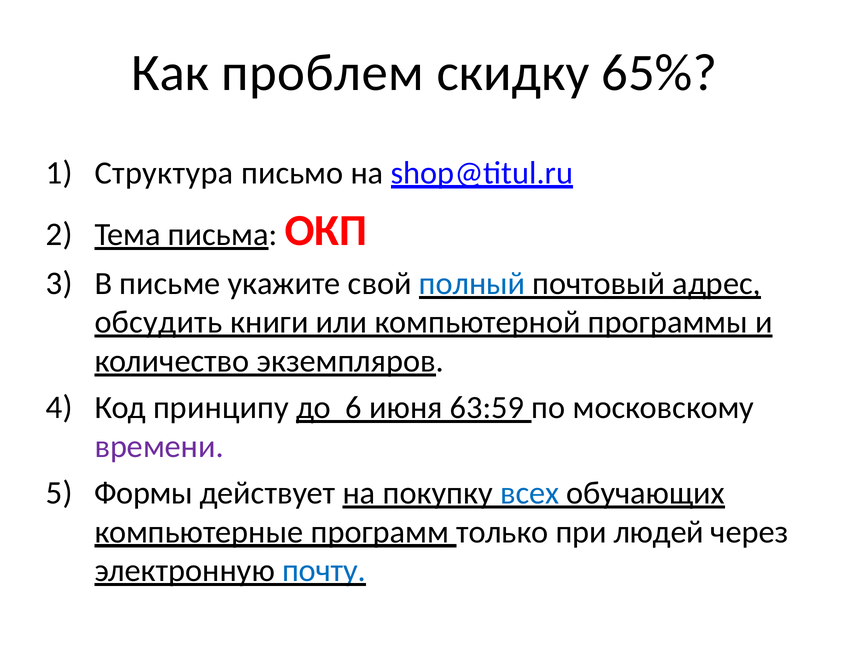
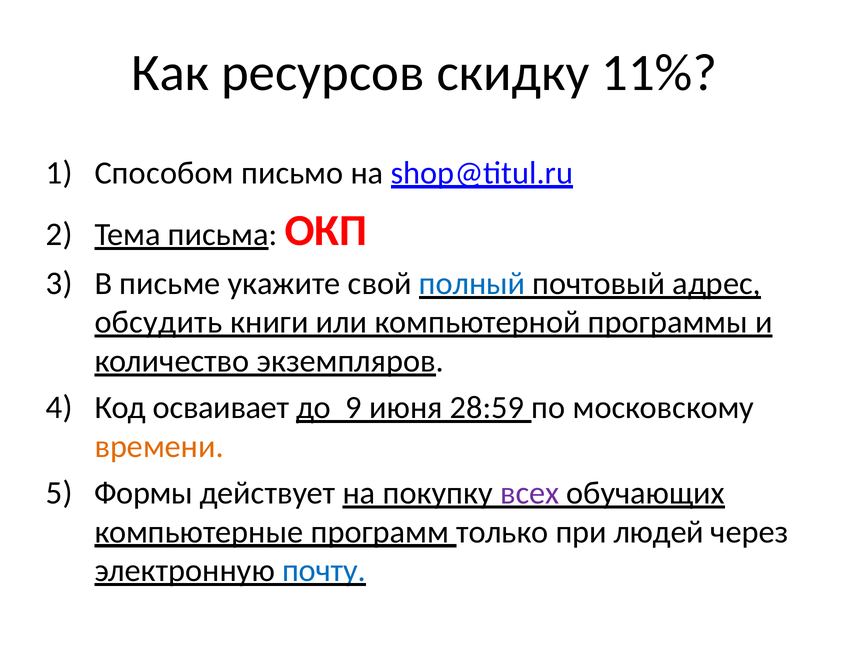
проблем: проблем -> ресурсов (323, 73)
65%: 65% -> 11% (659, 73)
Структура: Структура -> Способом (164, 173)
принципу: принципу -> осваивает (221, 408)
6: 6 -> 9 (354, 408)
63:59: 63:59 -> 28:59 (487, 408)
времени colour: purple -> orange (159, 447)
всех colour: blue -> purple (530, 493)
